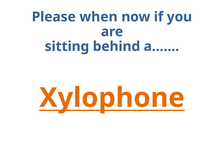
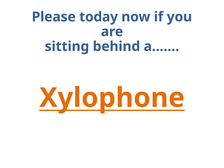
when: when -> today (99, 17)
